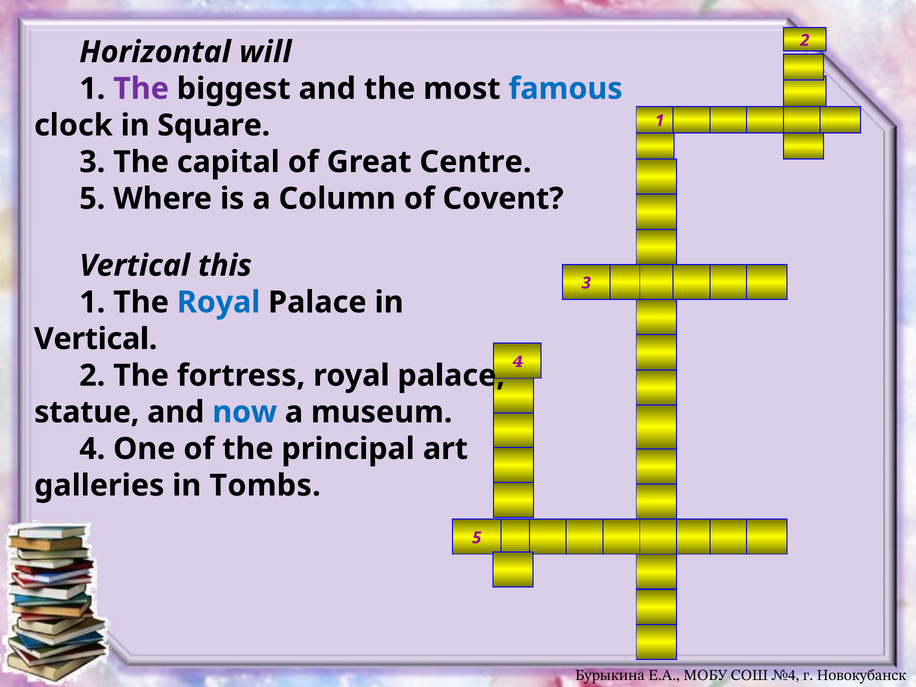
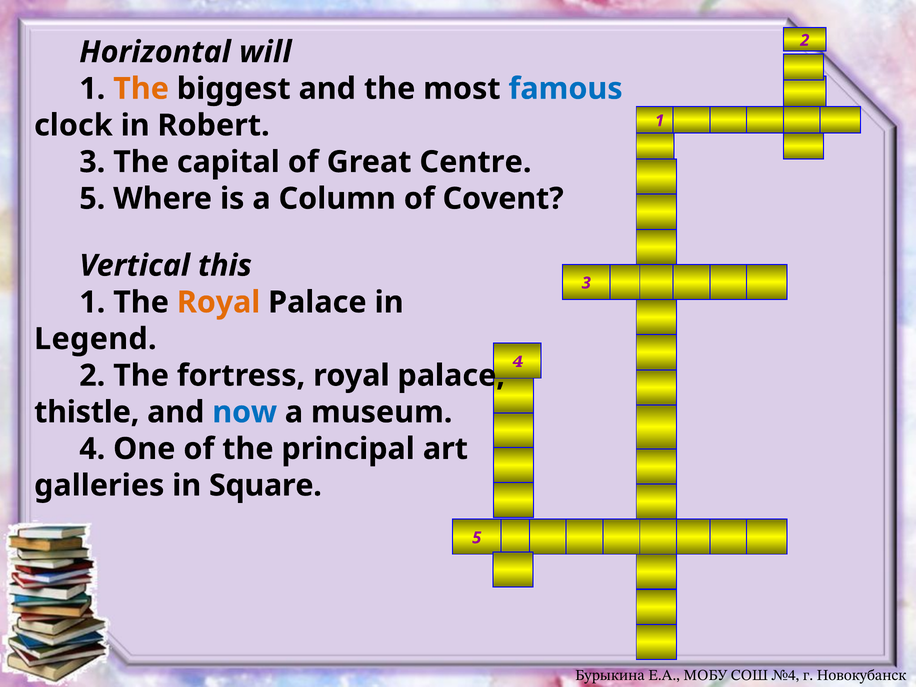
The colour: purple -> orange (141, 89)
Square: Square -> Robert (214, 125)
Royal colour: blue -> orange (219, 302)
Vertical: Vertical -> Legend (95, 339)
statue: statue -> thistle (87, 412)
Tombs: Tombs -> Square (265, 485)
